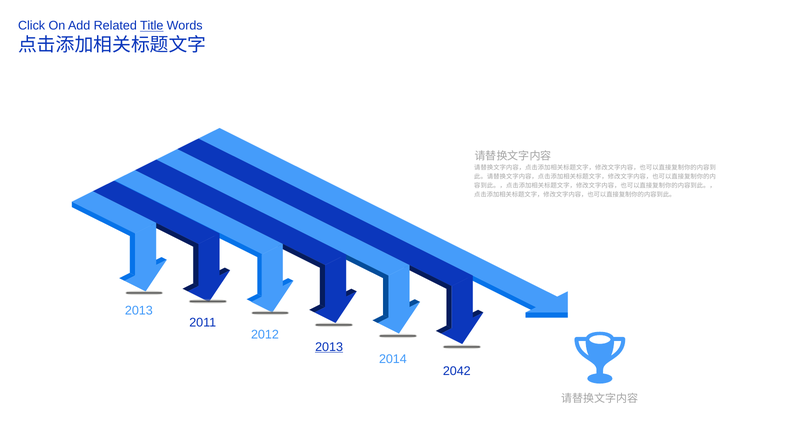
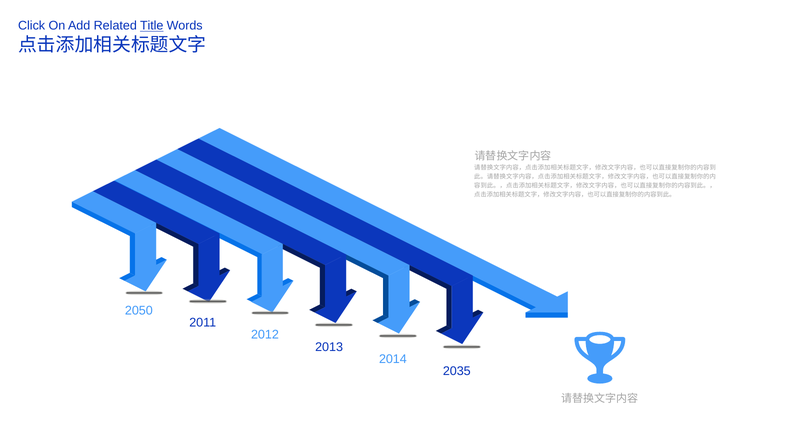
2013: 2013 -> 2050 (139, 311)
2013 underline: present -> none (329, 347)
2042: 2042 -> 2035 (457, 372)
